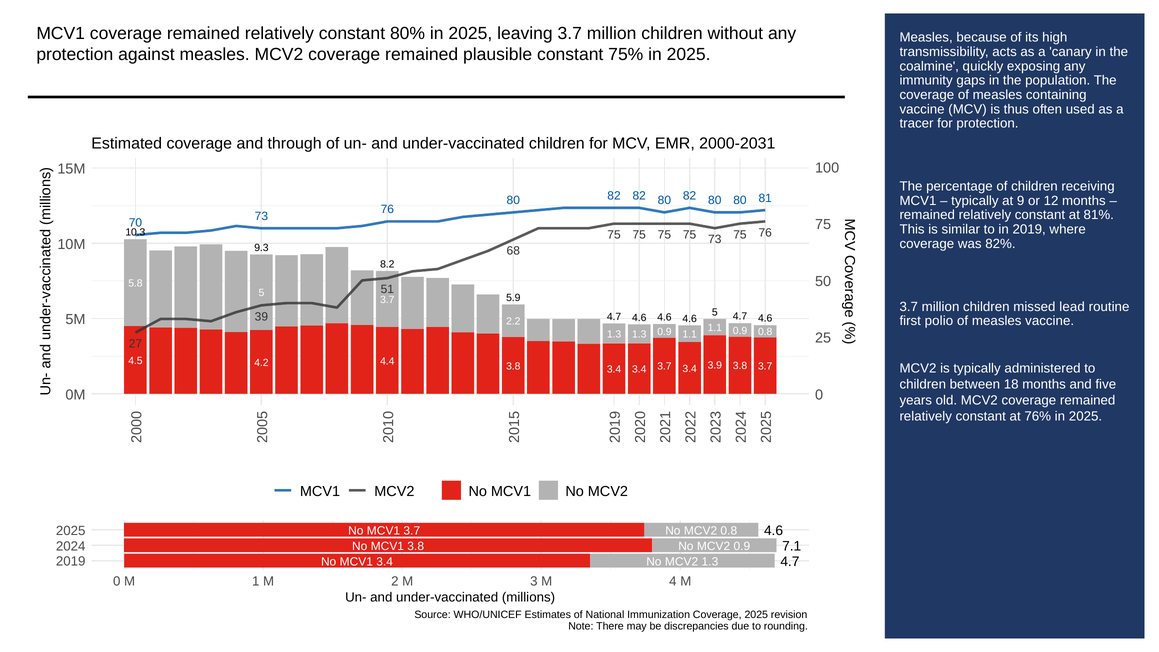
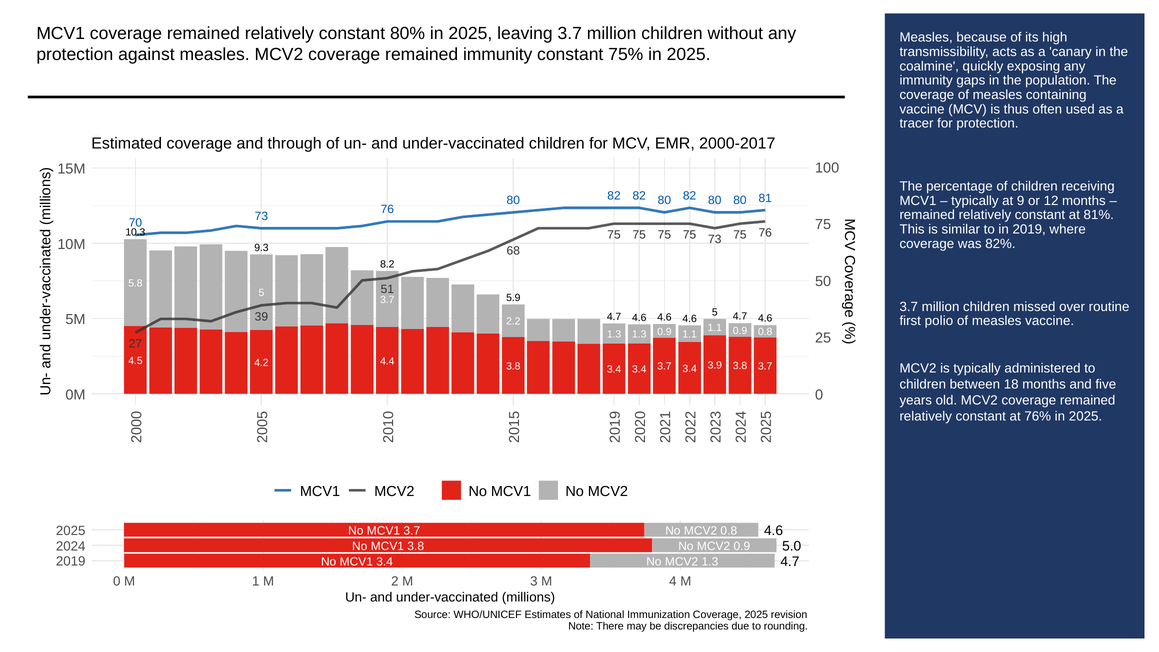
remained plausible: plausible -> immunity (498, 54)
2000-2031: 2000-2031 -> 2000-2017 (737, 143)
lead: lead -> over (1072, 307)
7.1: 7.1 -> 5.0 (792, 546)
